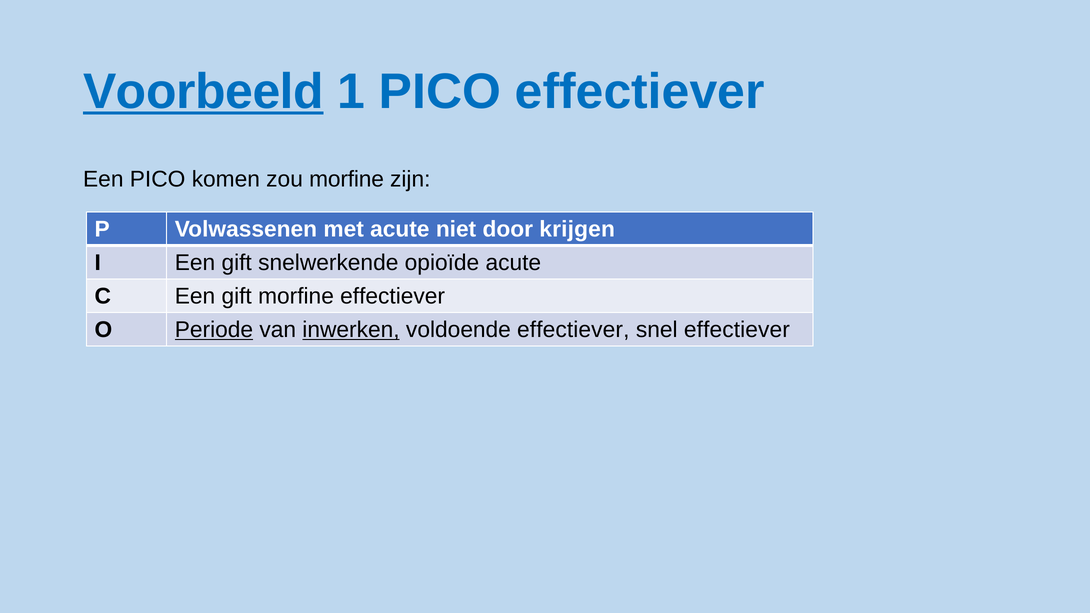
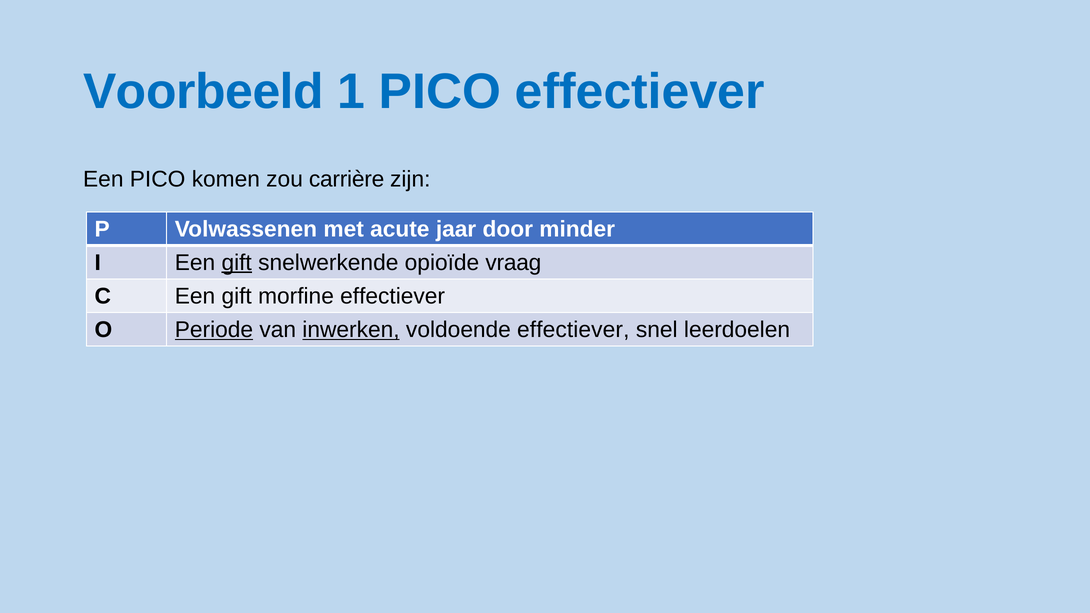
Voorbeeld underline: present -> none (203, 92)
zou morfine: morfine -> carrière (347, 179)
niet: niet -> jaar (456, 229)
krijgen: krijgen -> minder (577, 229)
gift underline: none -> present (237, 263)
opioïde acute: acute -> vraag (513, 263)
snel effectiever: effectiever -> leerdoelen (737, 330)
